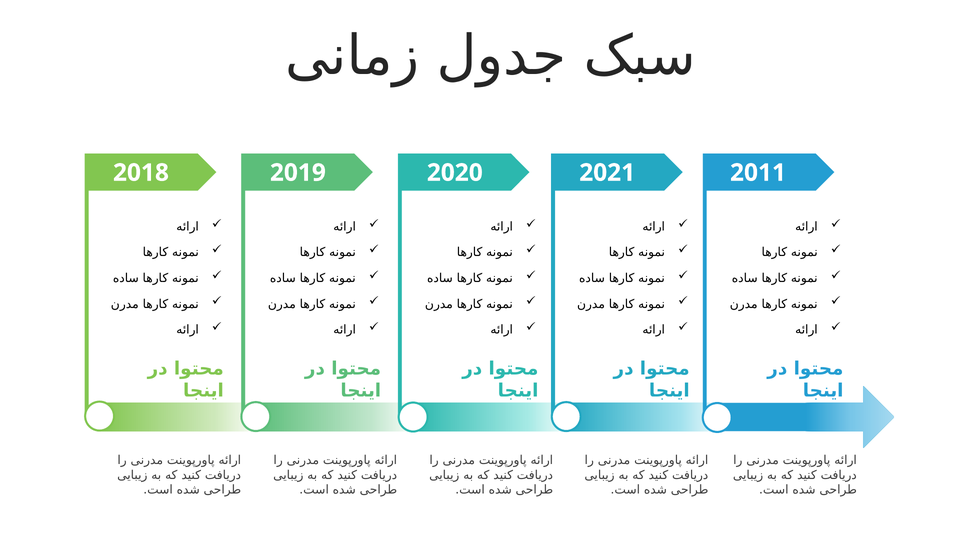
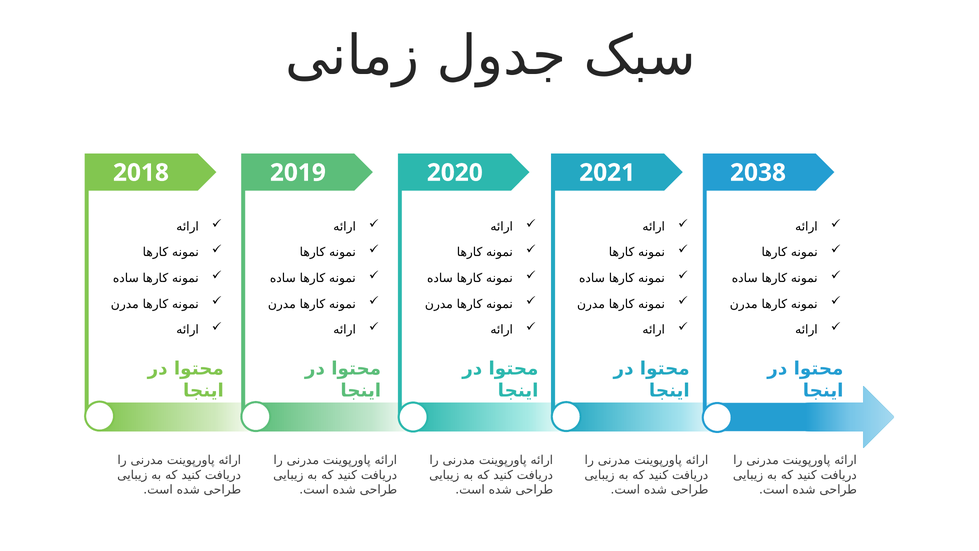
2011: 2011 -> 2038 (758, 173)
